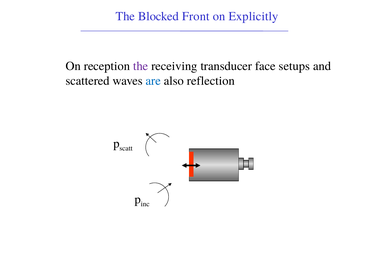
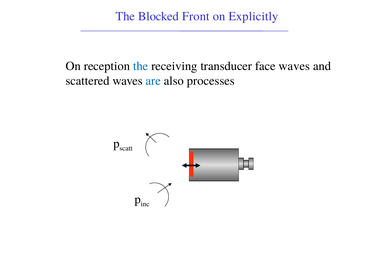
the colour: purple -> blue (141, 66)
face setups: setups -> waves (294, 66)
reflection: reflection -> processes (211, 81)
